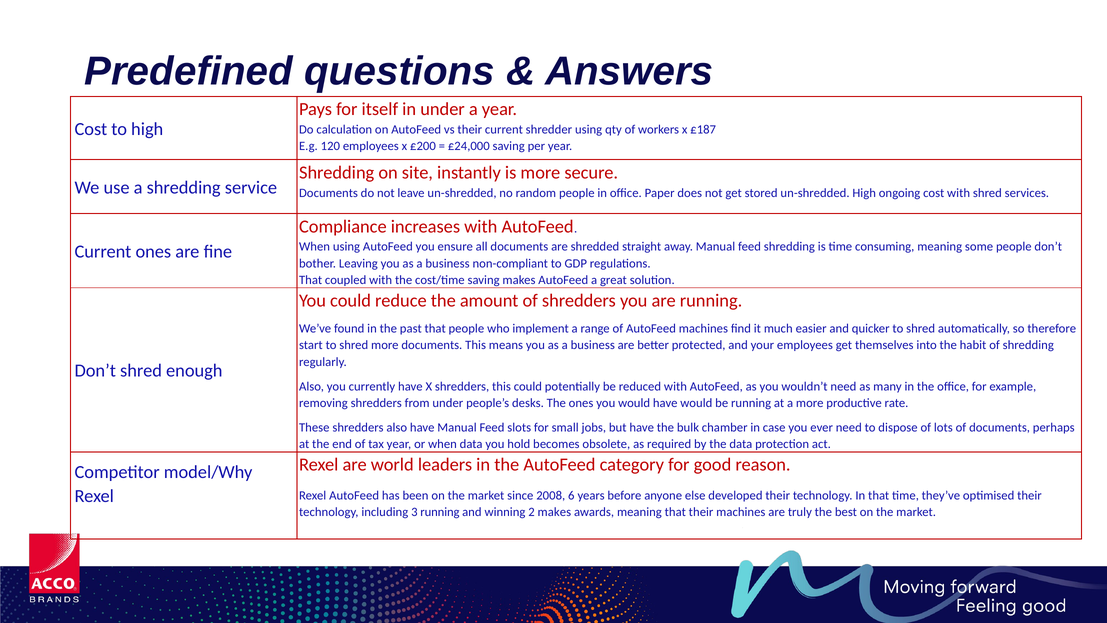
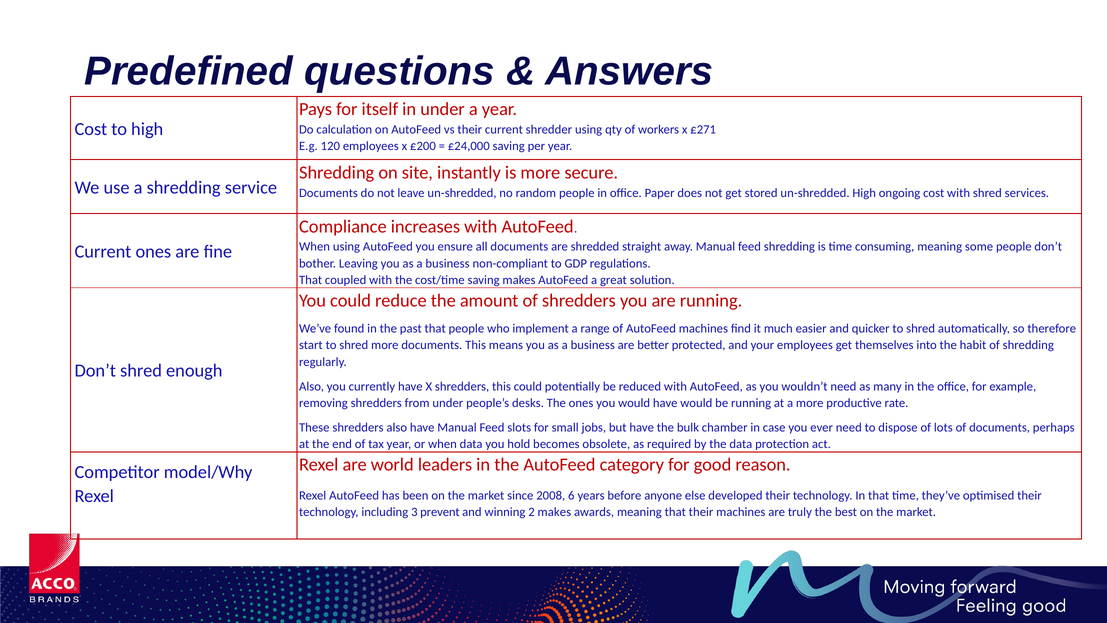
£187: £187 -> £271 (703, 129)
3 running: running -> prevent (440, 512)
